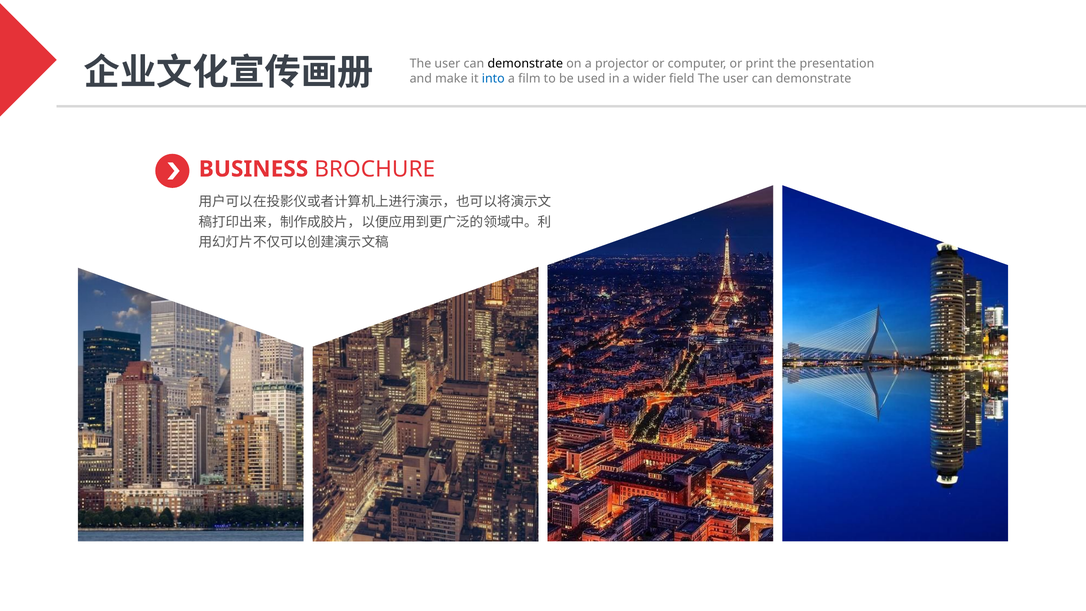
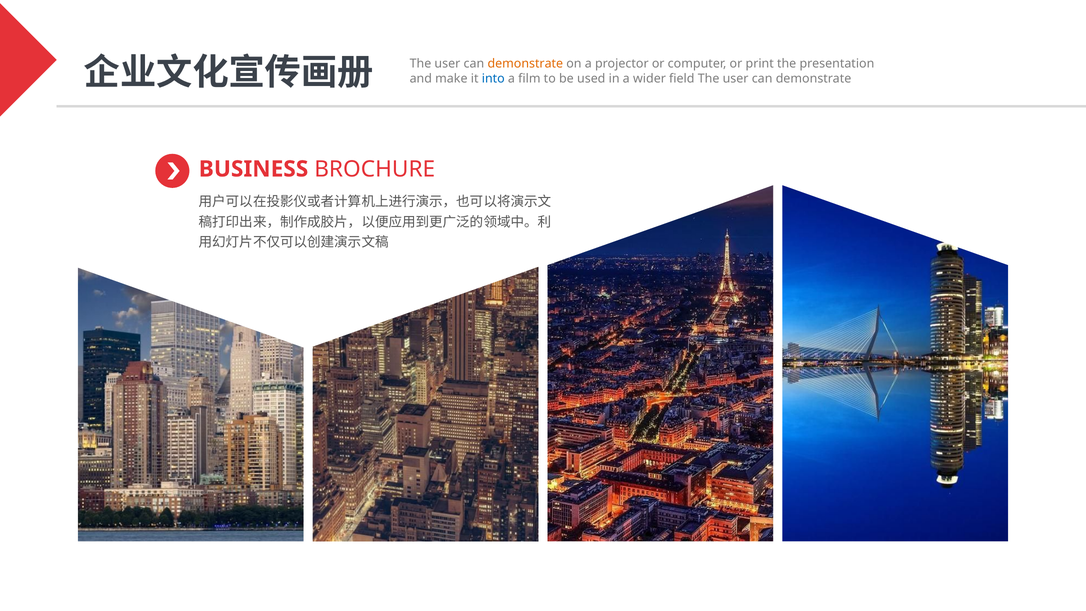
demonstrate colour: black -> orange (525, 64)
